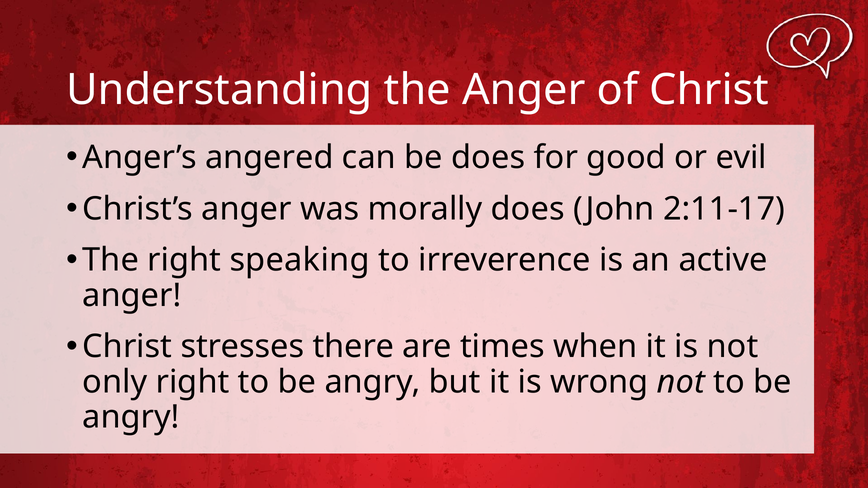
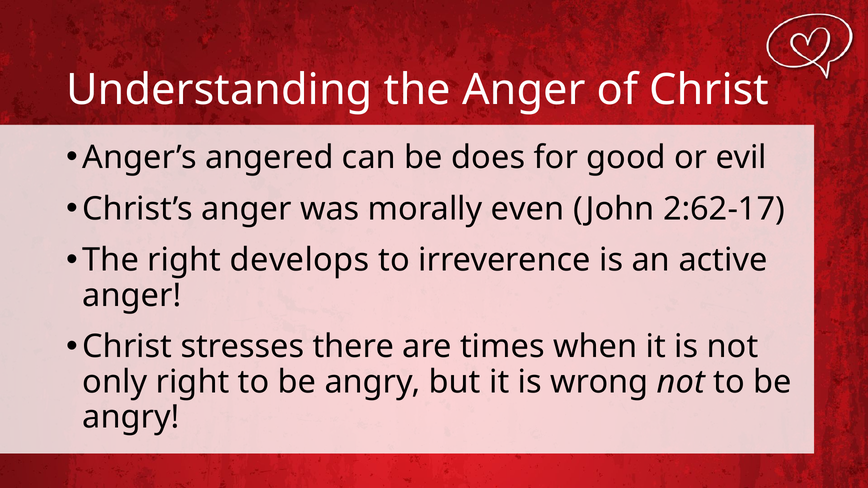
morally does: does -> even (528, 209)
2:11-17: 2:11-17 -> 2:62-17 (724, 209)
speaking: speaking -> develops (300, 260)
